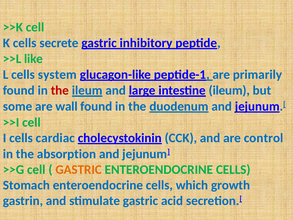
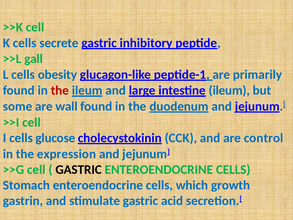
like: like -> gall (34, 59)
system: system -> obesity (57, 74)
cardiac: cardiac -> glucose (55, 138)
absorption: absorption -> expression (66, 154)
GASTRIC colour: orange -> black (79, 169)
